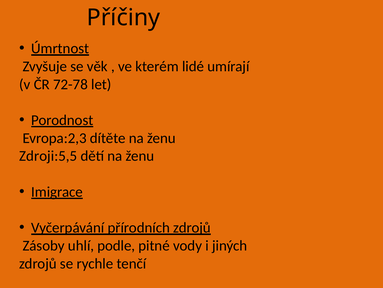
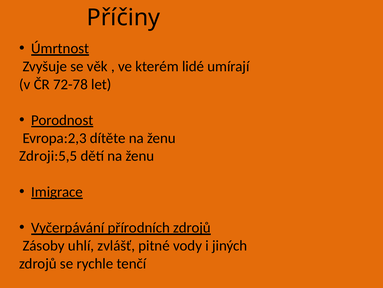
podle: podle -> zvlášť (116, 245)
